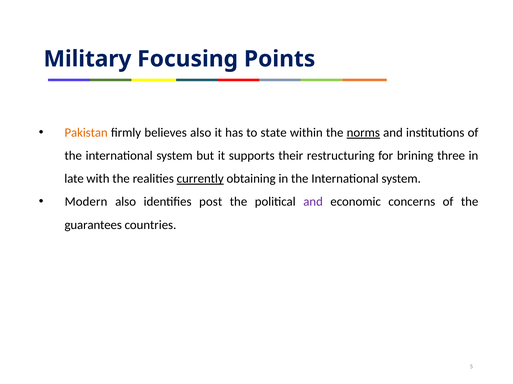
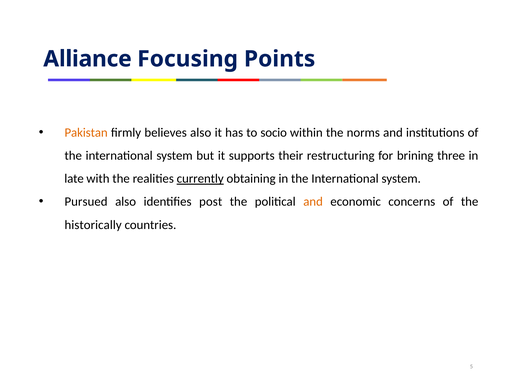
Military: Military -> Alliance (88, 59)
state: state -> socio (274, 133)
norms underline: present -> none (363, 133)
Modern: Modern -> Pursued (86, 202)
and colour: purple -> orange (313, 202)
guarantees: guarantees -> historically (93, 225)
